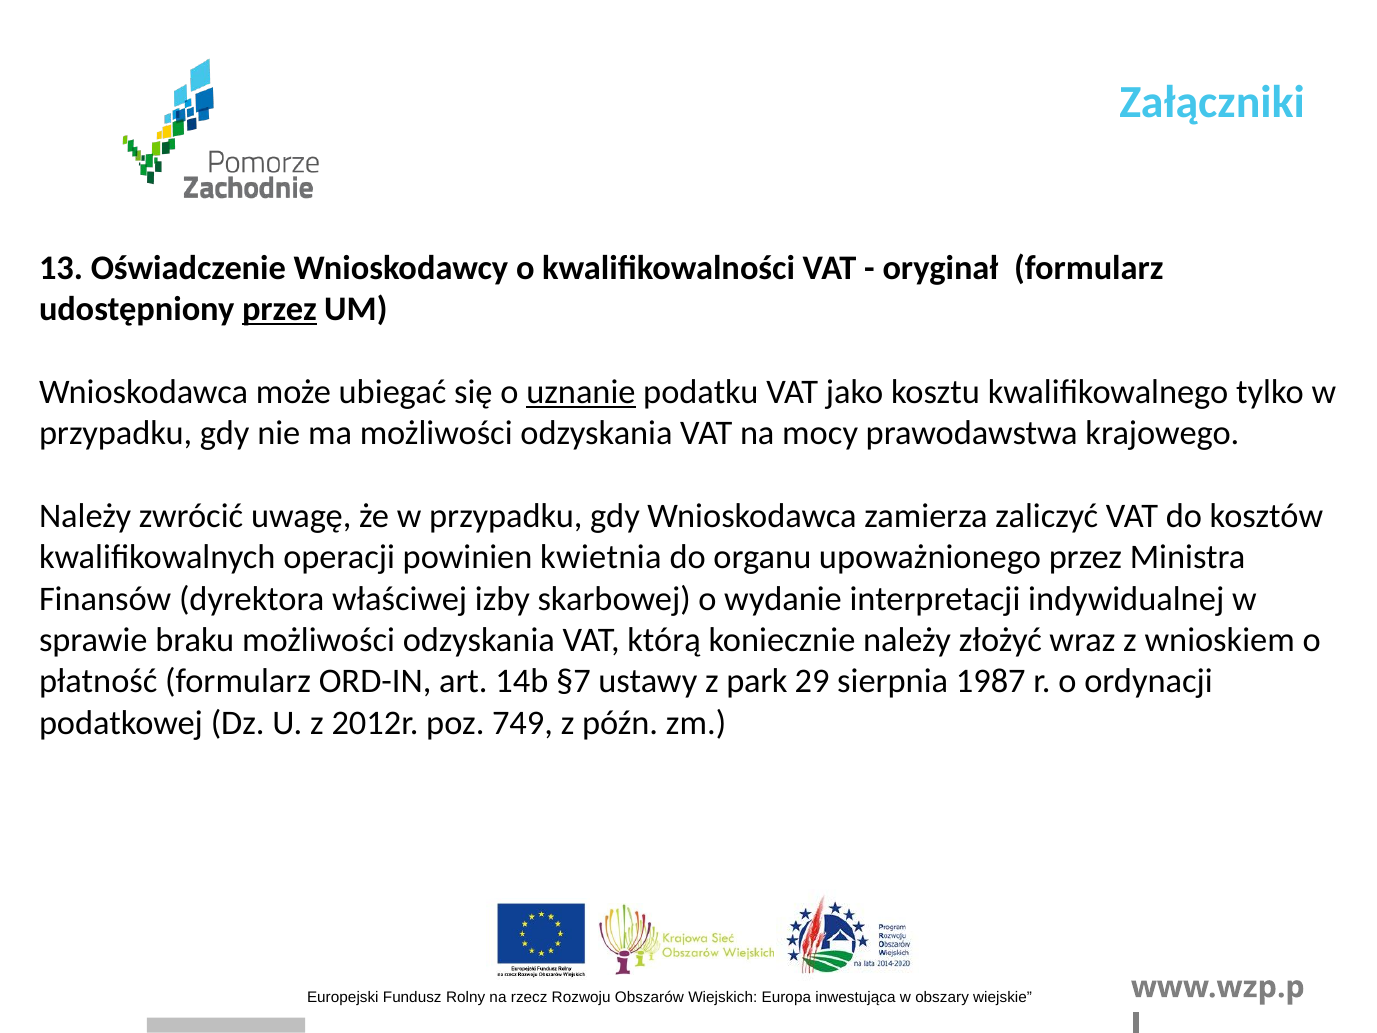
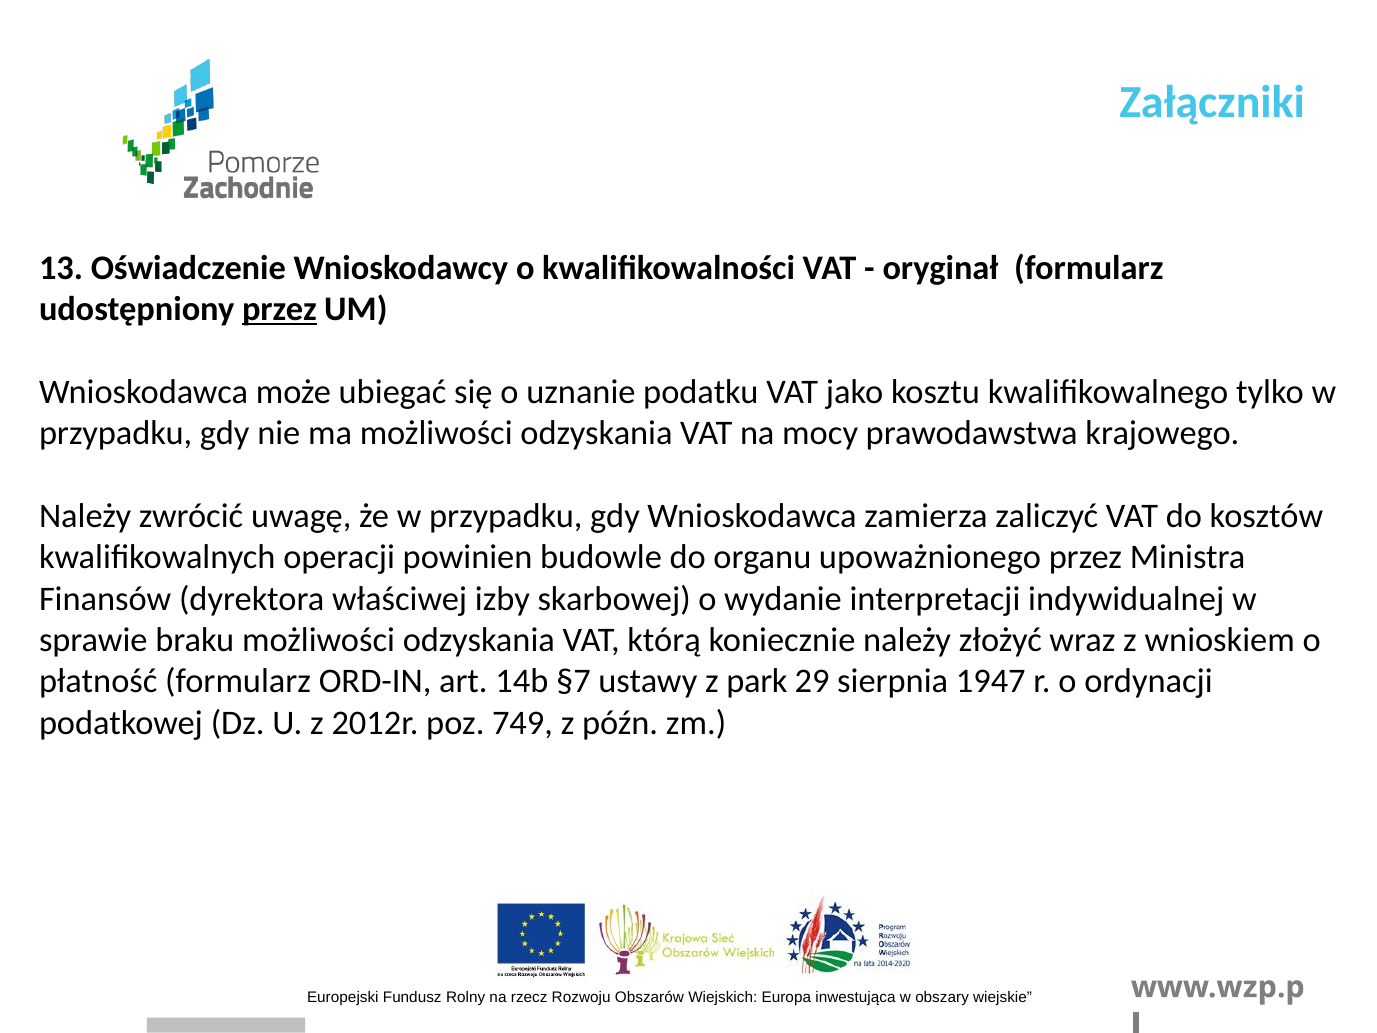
uznanie underline: present -> none (581, 392)
kwietnia: kwietnia -> budowle (601, 557)
1987: 1987 -> 1947 (991, 681)
